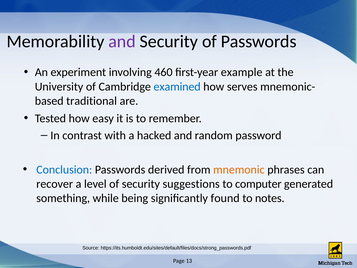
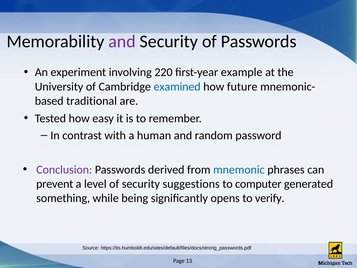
460: 460 -> 220 (163, 72)
serves: serves -> future (242, 87)
hacked: hacked -> human (154, 135)
Conclusion colour: blue -> purple (64, 169)
mnemonic colour: orange -> blue (239, 169)
recover: recover -> prevent (55, 184)
found: found -> opens (225, 198)
notes: notes -> verify (270, 198)
